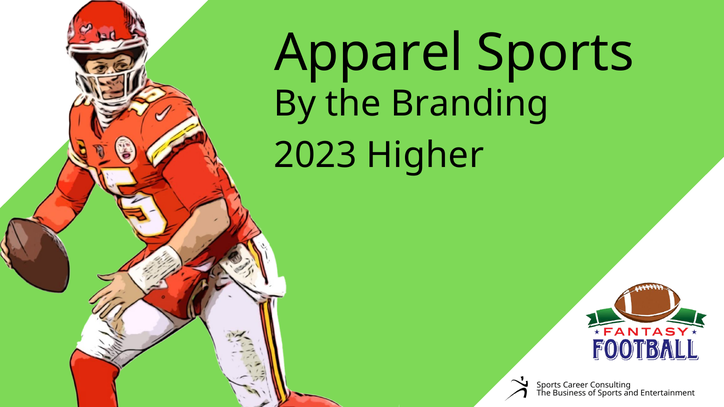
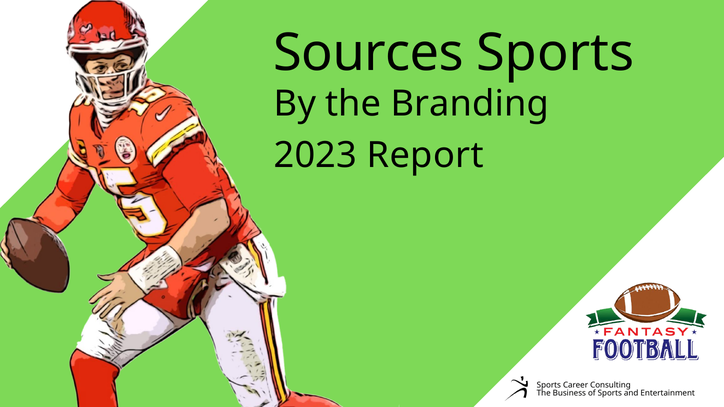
Apparel: Apparel -> Sources (369, 53)
Higher: Higher -> Report (425, 156)
